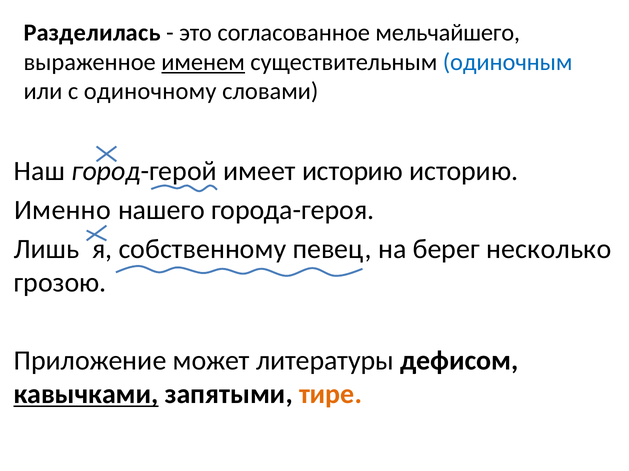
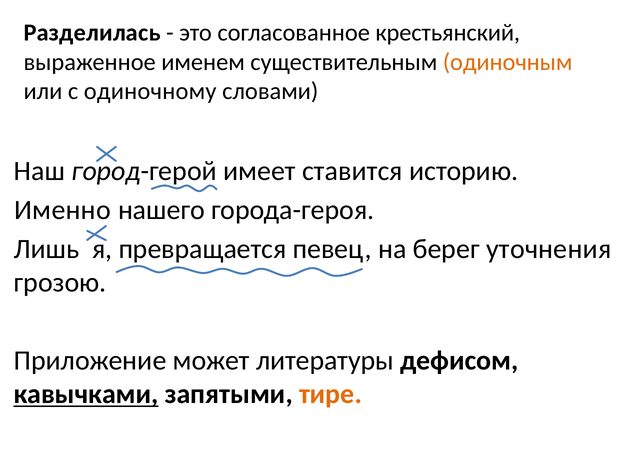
мельчайшего: мельчайшего -> крестьянский (448, 33)
именем underline: present -> none (203, 62)
одиночным colour: blue -> orange (508, 62)
имеет историю: историю -> ставится (352, 171)
собственному: собственному -> превращается (202, 249)
несколько: несколько -> уточнения (549, 249)
